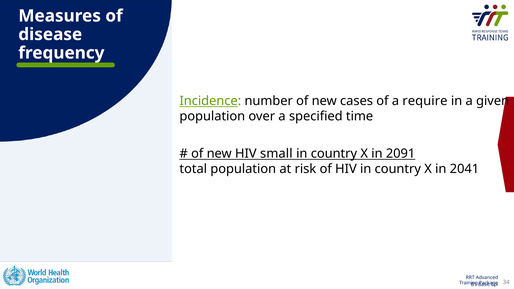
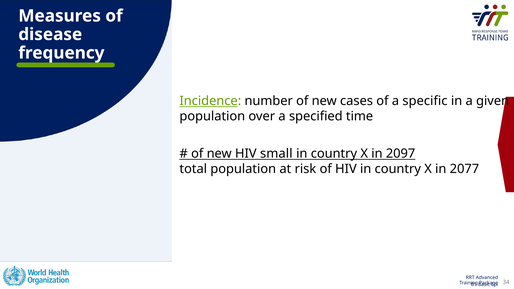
require: require -> specific (425, 101)
2091: 2091 -> 2097 (401, 154)
2041: 2041 -> 2077 (464, 169)
